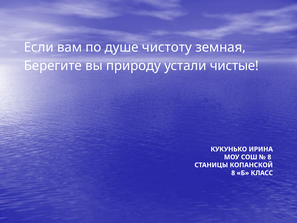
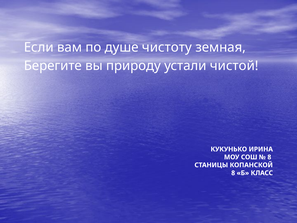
чистые: чистые -> чистой (234, 66)
